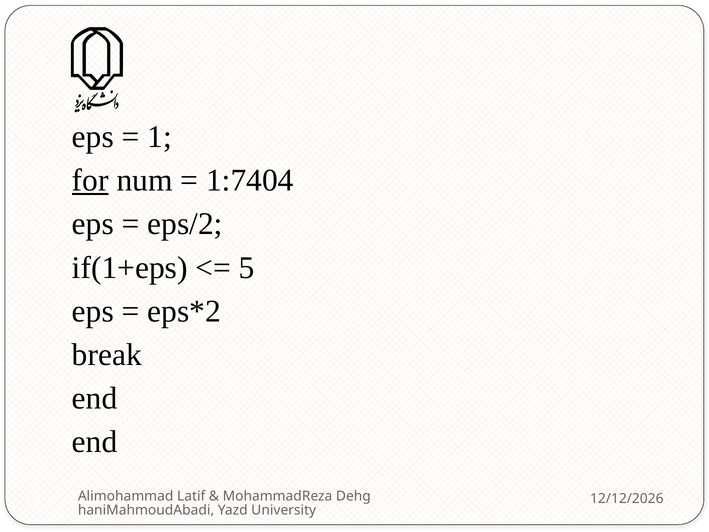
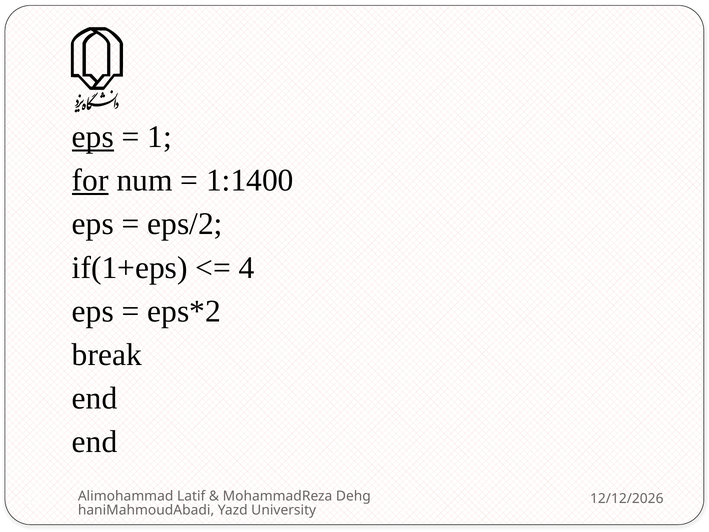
eps underline: none -> present (93, 137)
1:7404: 1:7404 -> 1:1400 (250, 180)
5: 5 -> 4 (247, 268)
